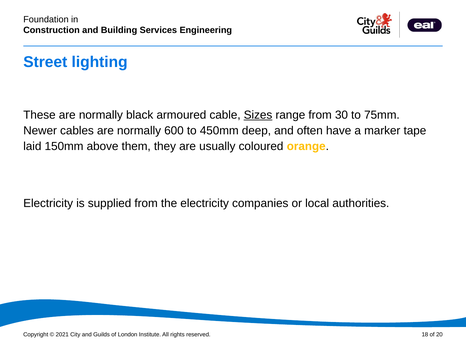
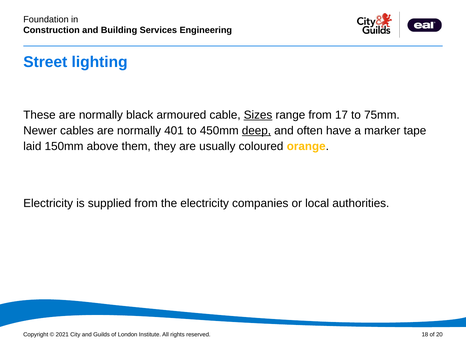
30: 30 -> 17 (341, 115)
600: 600 -> 401 (174, 130)
deep underline: none -> present (256, 130)
